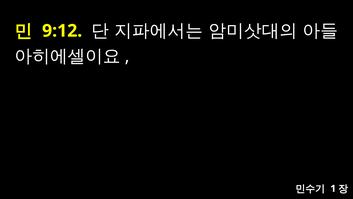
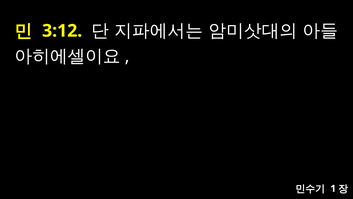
9:12: 9:12 -> 3:12 (62, 31)
